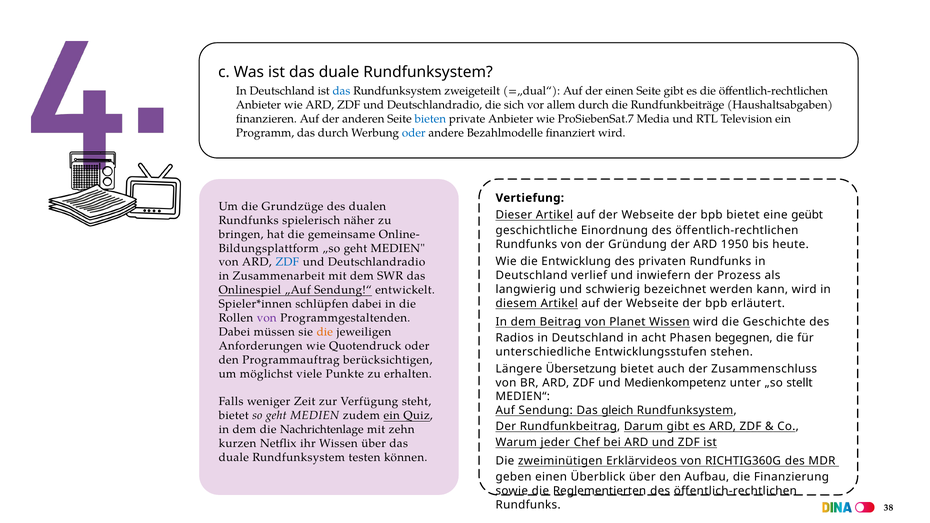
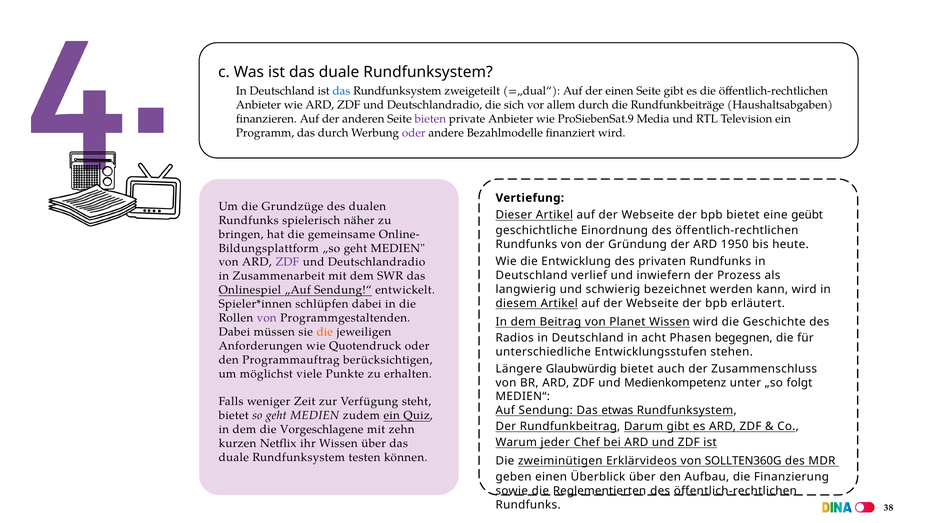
bieten colour: blue -> purple (430, 119)
ProSiebenSat.7: ProSiebenSat.7 -> ProSiebenSat.9 (596, 119)
oder colour: blue -> purple (414, 133)
ZDF colour: blue -> purple (287, 262)
Übersetzung: Übersetzung -> Glaubwürdig (581, 369)
stellt: stellt -> folgt (799, 383)
gleich: gleich -> etwas (617, 411)
Nachrichtenlage: Nachrichtenlage -> Vorgeschlagene (322, 430)
RICHTIG360G: RICHTIG360G -> SOLLTEN360G (743, 461)
